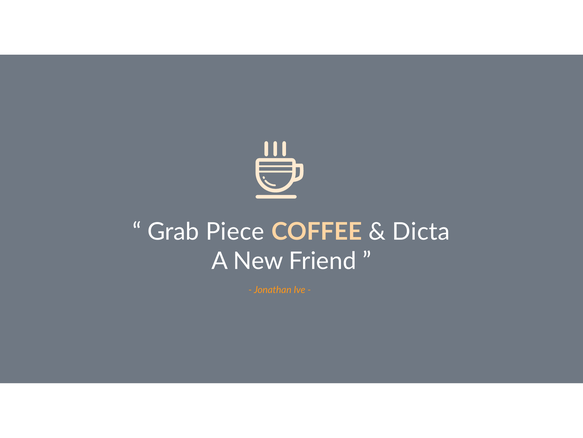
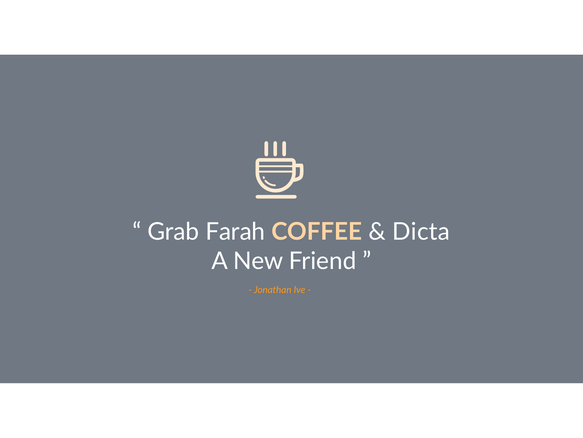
Piece: Piece -> Farah (235, 232)
